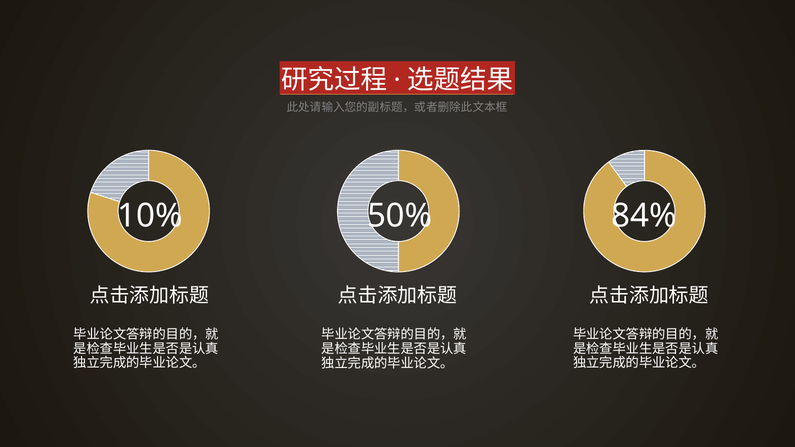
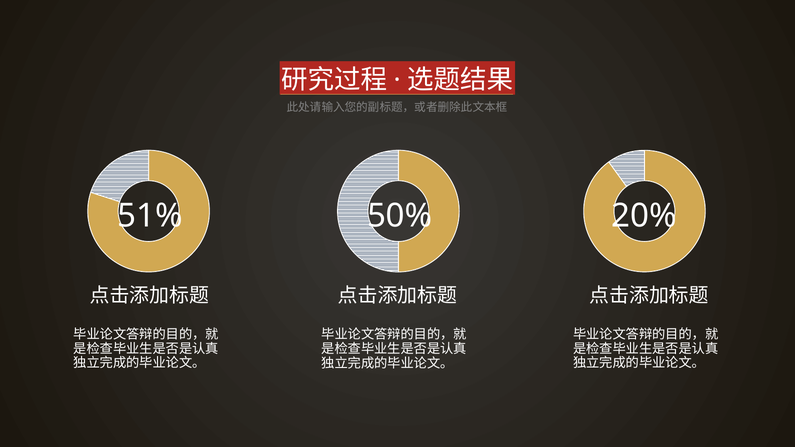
10%: 10% -> 51% (150, 216)
84%: 84% -> 20% (644, 216)
